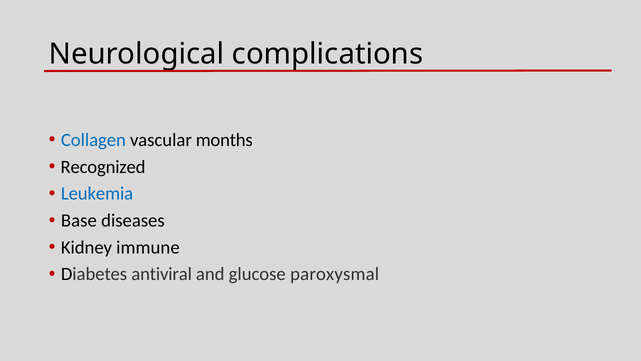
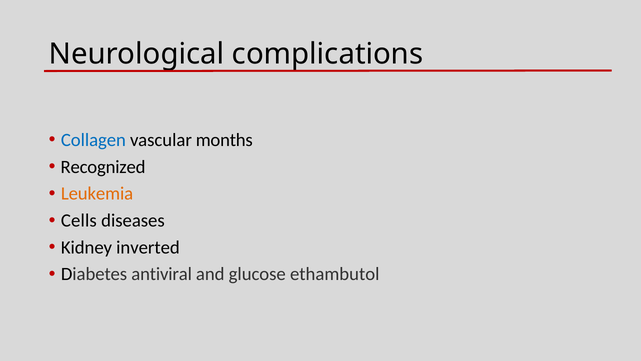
Leukemia colour: blue -> orange (97, 193)
Base: Base -> Cells (79, 220)
immune: immune -> inverted (148, 247)
paroxysmal: paroxysmal -> ethambutol (335, 274)
